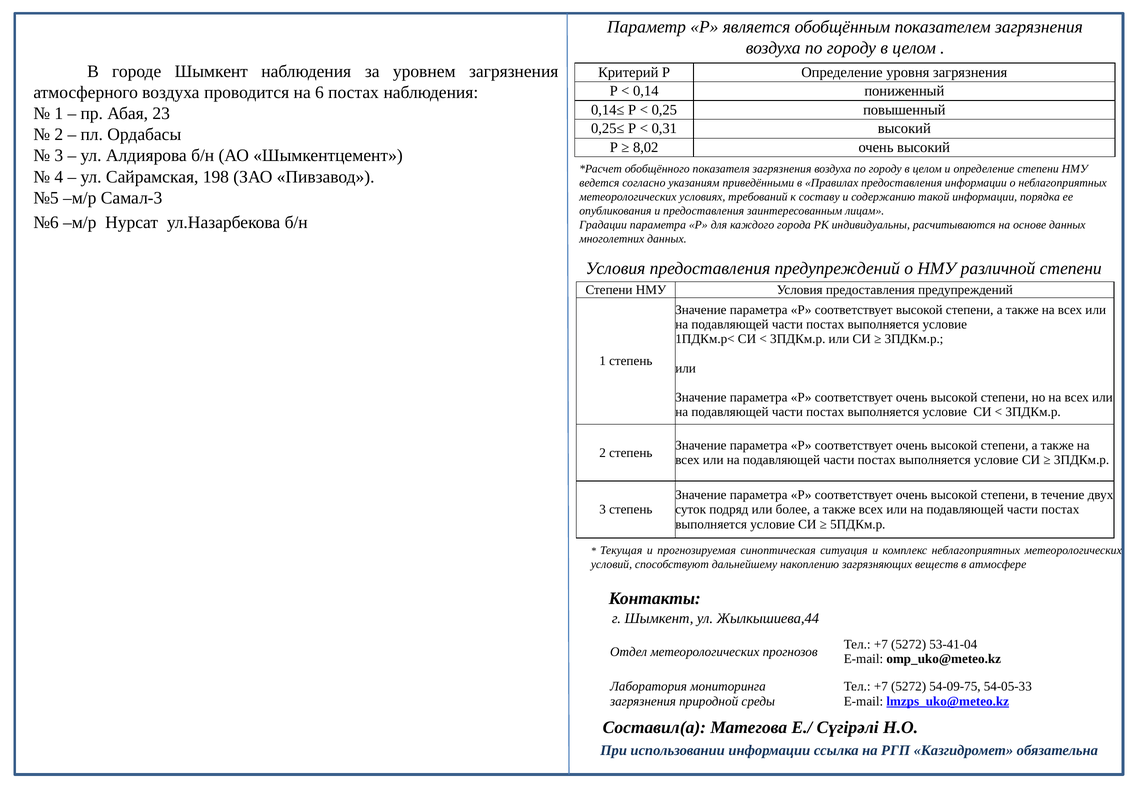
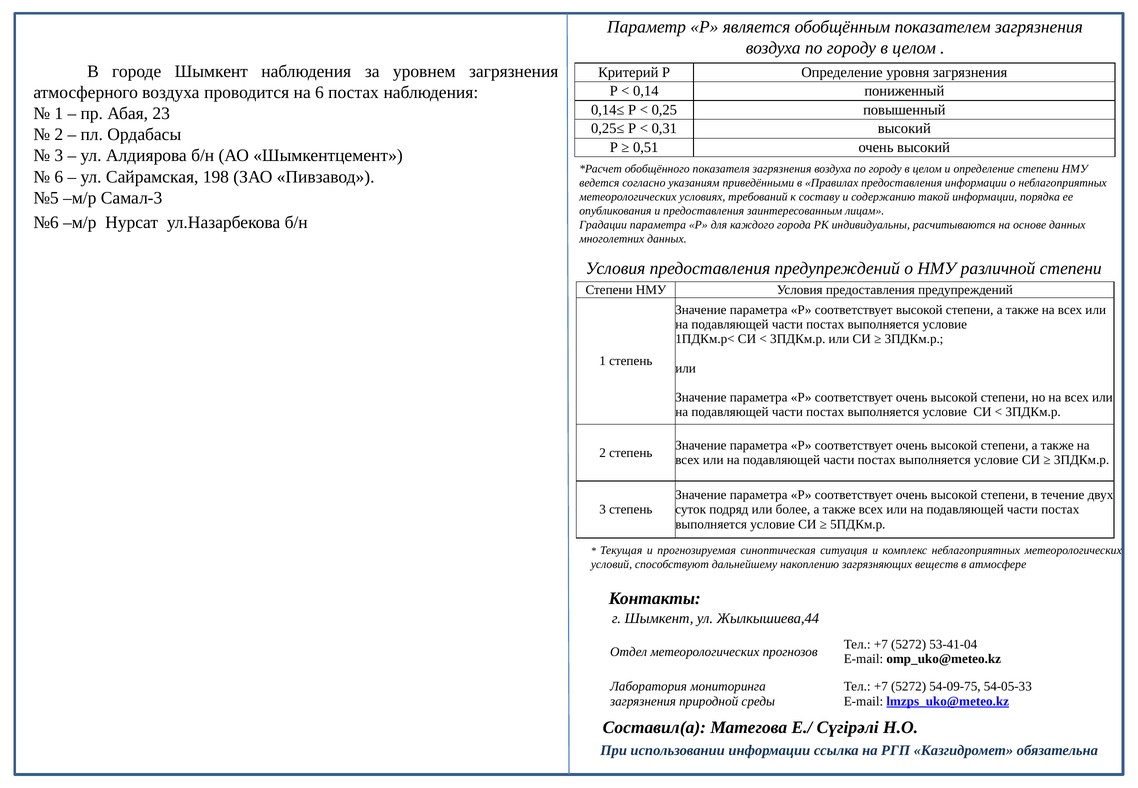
8,02: 8,02 -> 0,51 (646, 147)
4: 4 -> 6 (59, 177)
